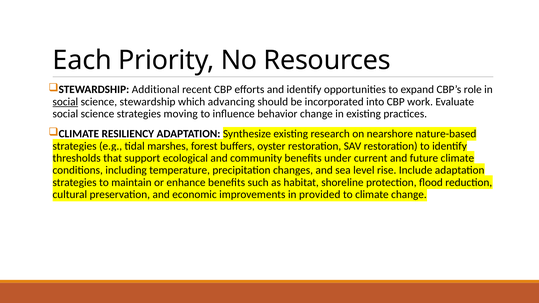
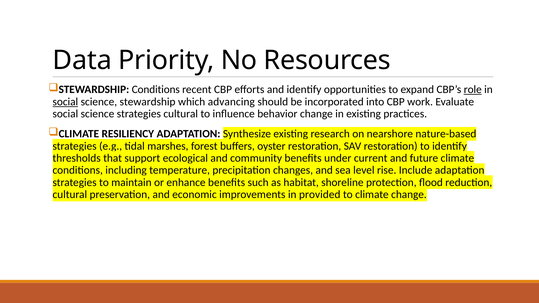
Each: Each -> Data (82, 60)
STEWARDSHIP Additional: Additional -> Conditions (156, 90)
role underline: none -> present (473, 90)
strategies moving: moving -> cultural (181, 114)
